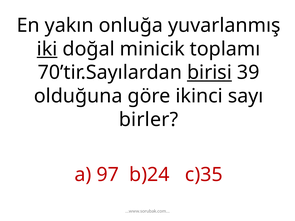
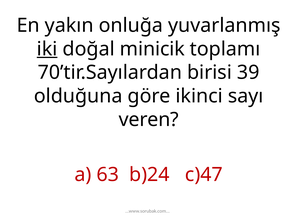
birisi underline: present -> none (209, 73)
birler: birler -> veren (149, 120)
97: 97 -> 63 (108, 175)
c)35: c)35 -> c)47 (204, 175)
